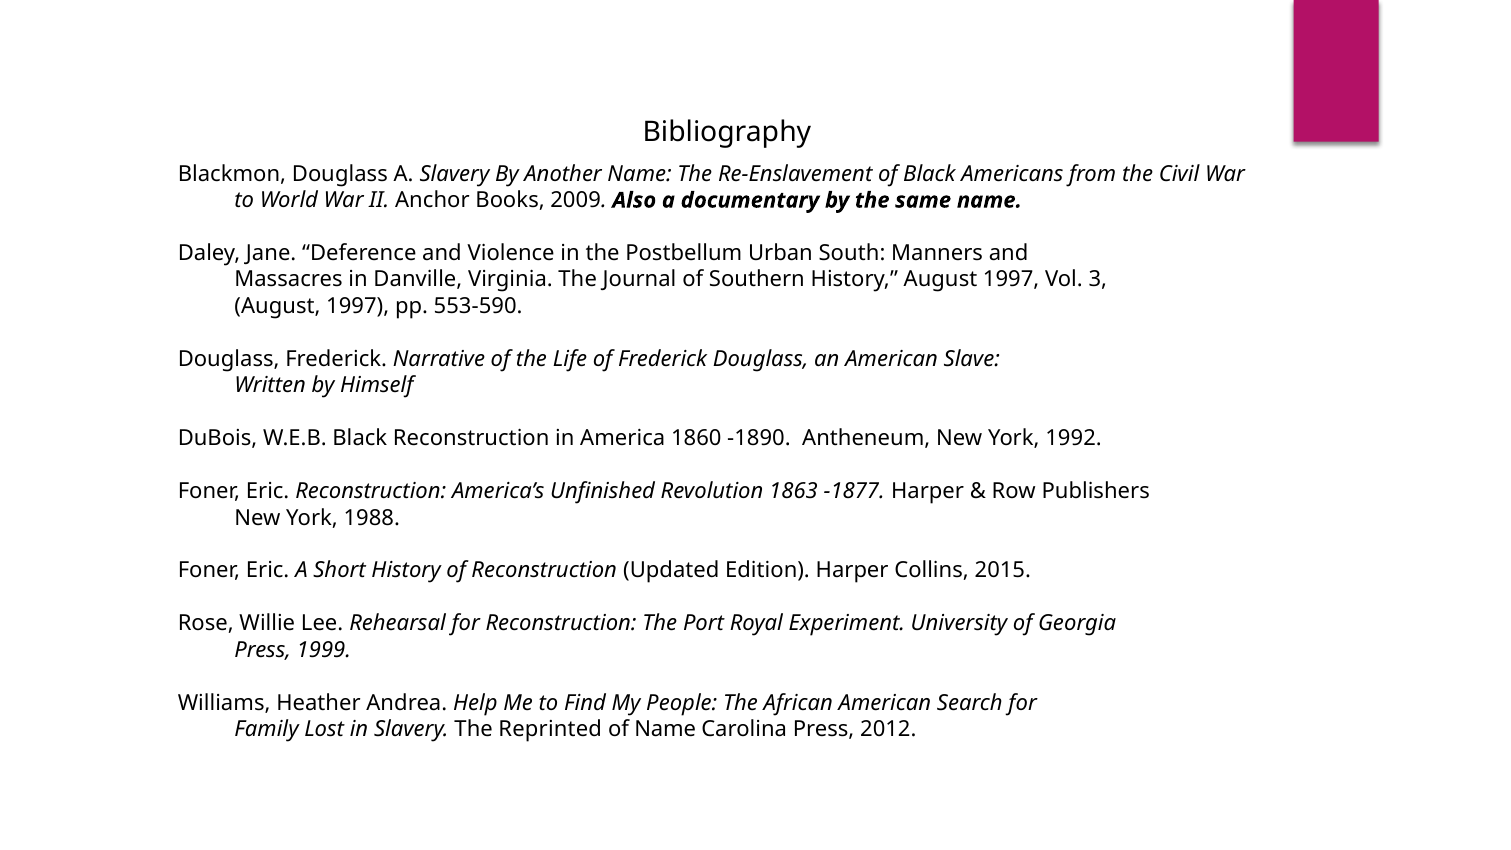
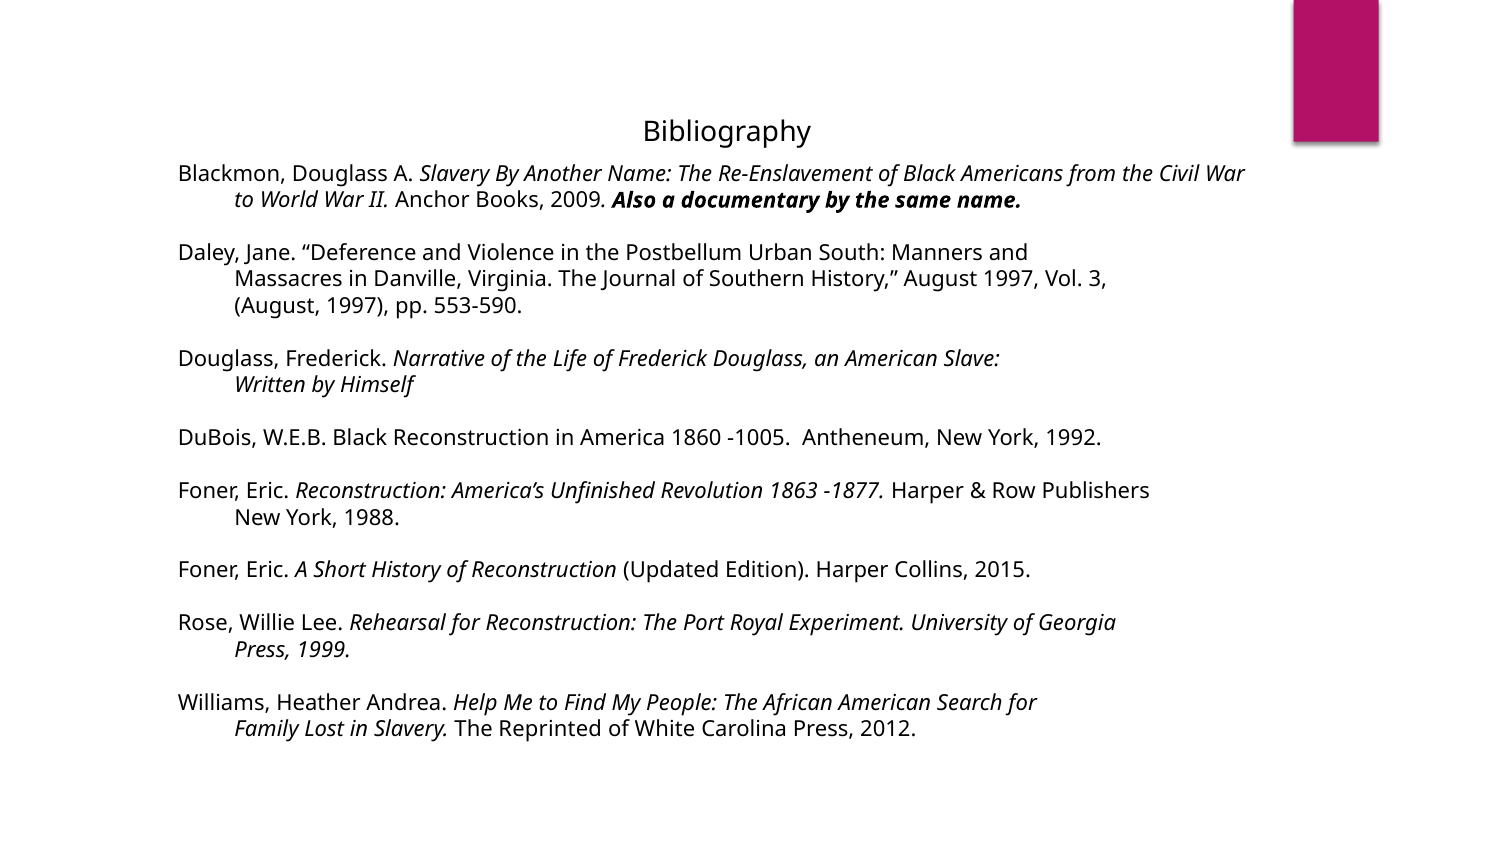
-1890: -1890 -> -1005 (759, 438)
of Name: Name -> White (665, 729)
